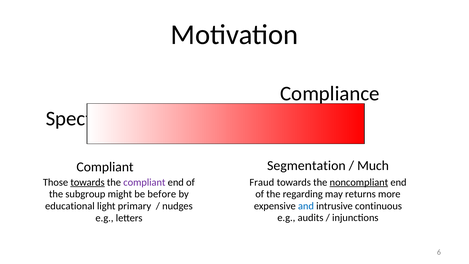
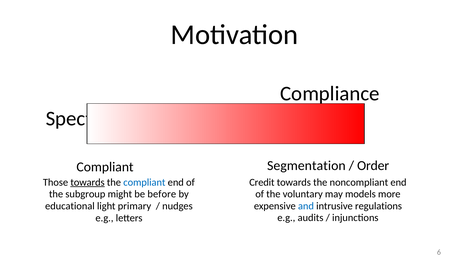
Much: Much -> Order (373, 165)
compliant colour: purple -> blue (144, 182)
Fraud: Fraud -> Credit (262, 182)
noncompliant underline: present -> none (359, 182)
regarding: regarding -> voluntary (303, 194)
returns: returns -> models (360, 194)
continuous: continuous -> regulations (379, 206)
